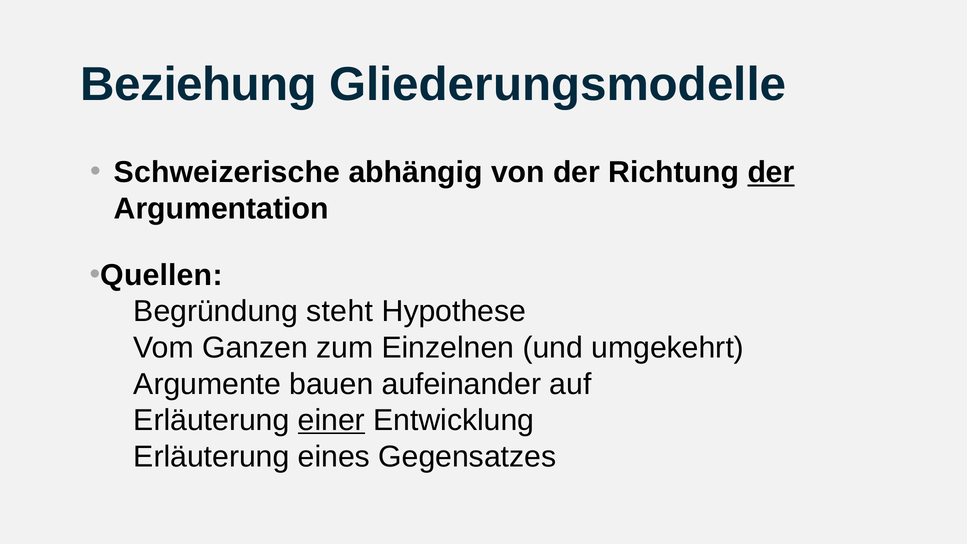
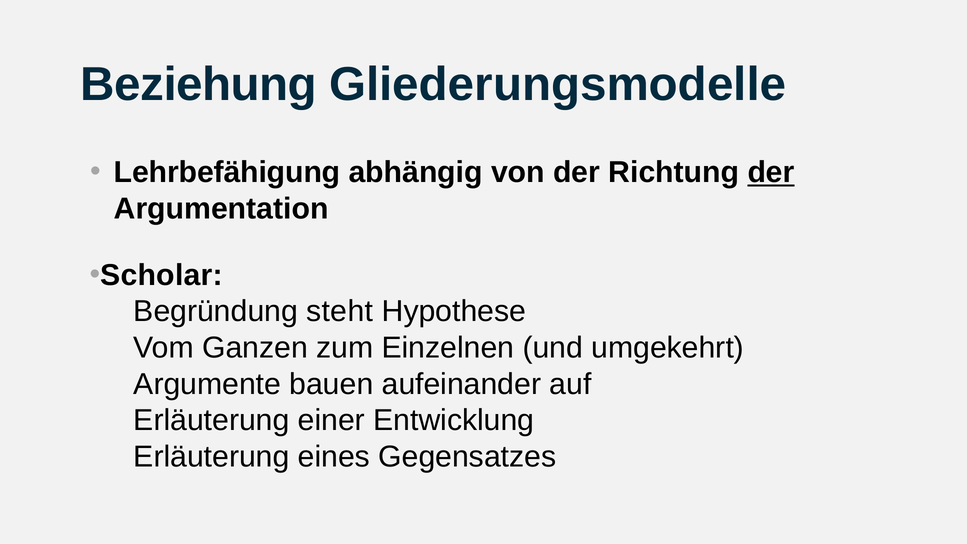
Schweizerische: Schweizerische -> Lehrbefähigung (227, 173)
Quellen: Quellen -> Scholar (162, 275)
einer underline: present -> none (331, 420)
